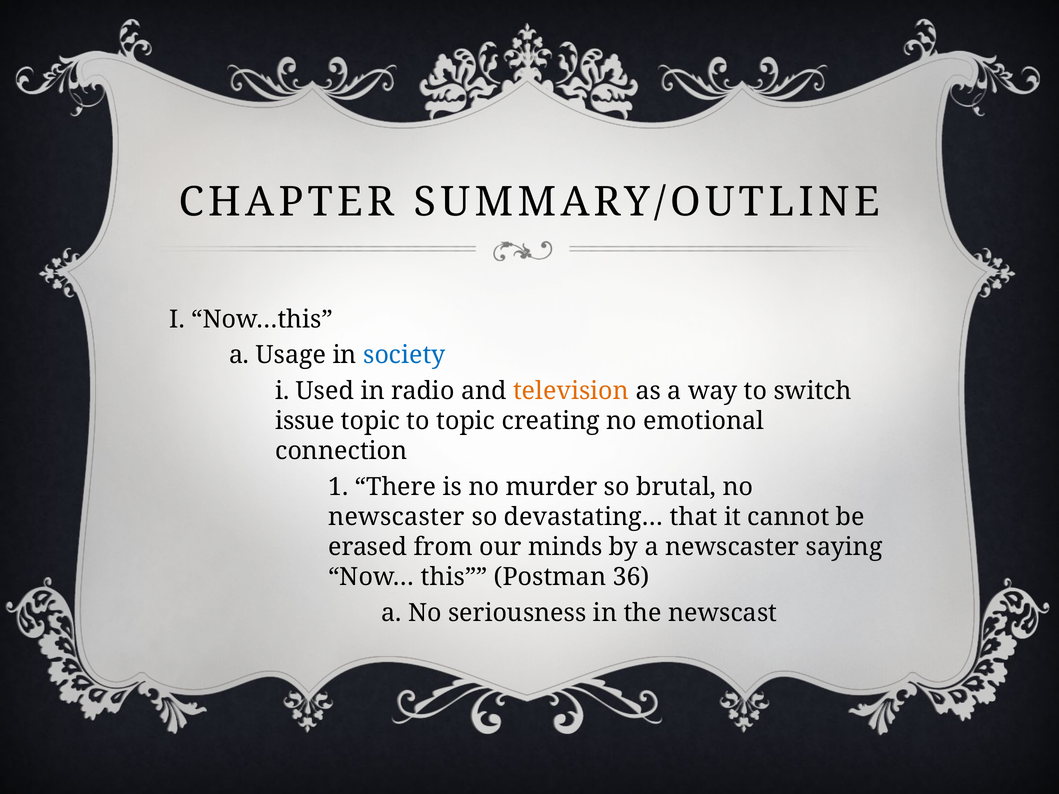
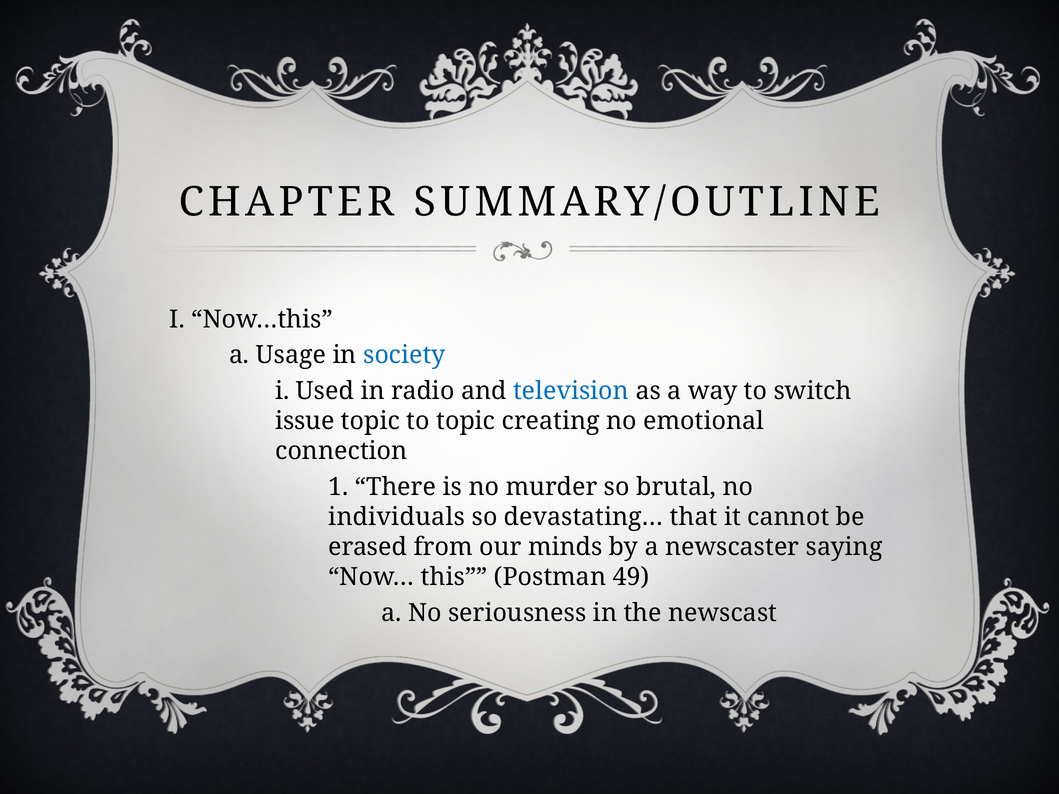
television colour: orange -> blue (571, 391)
newscaster: newscaster -> individuals (397, 517)
36: 36 -> 49 (631, 577)
